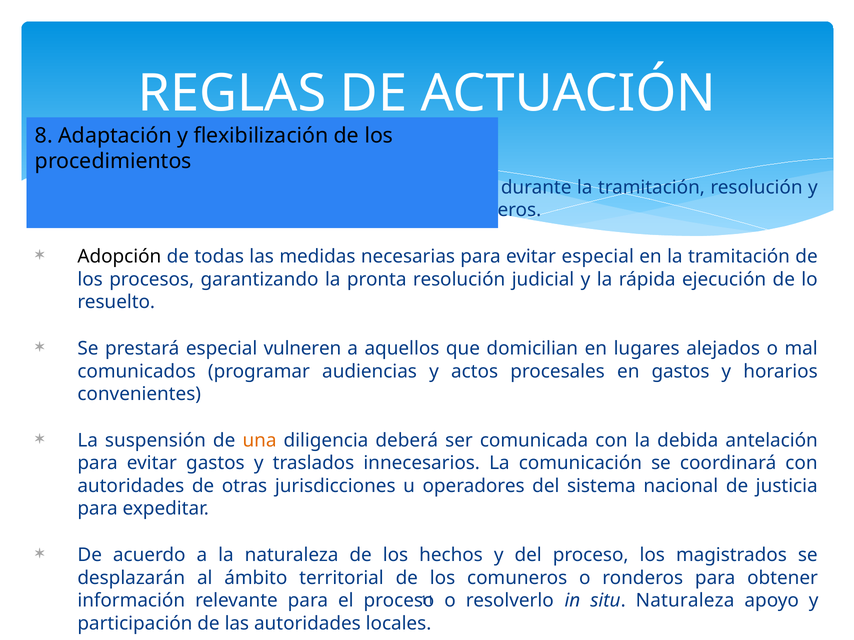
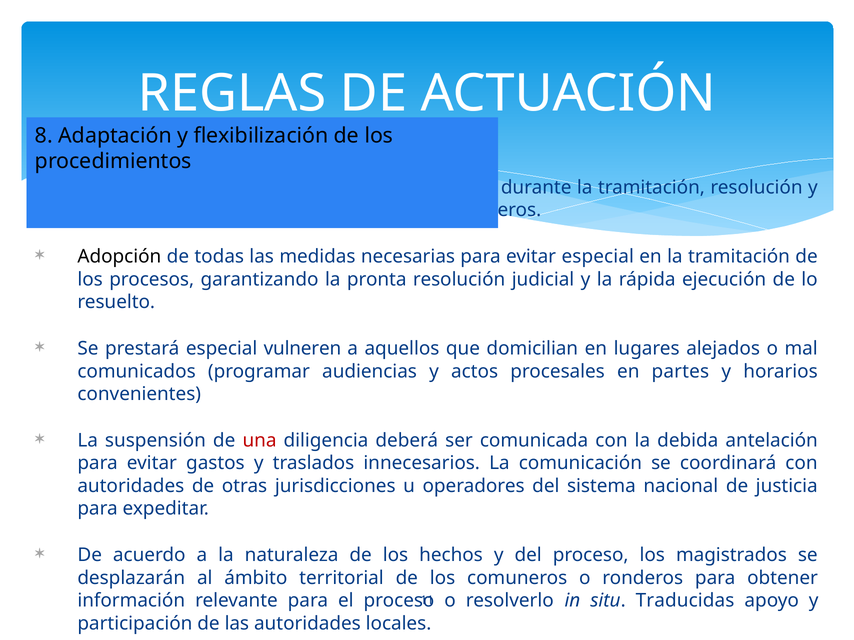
en gastos: gastos -> partes (680, 372)
una colour: orange -> red (260, 441)
situ Naturaleza: Naturaleza -> Traducidas (685, 601)
